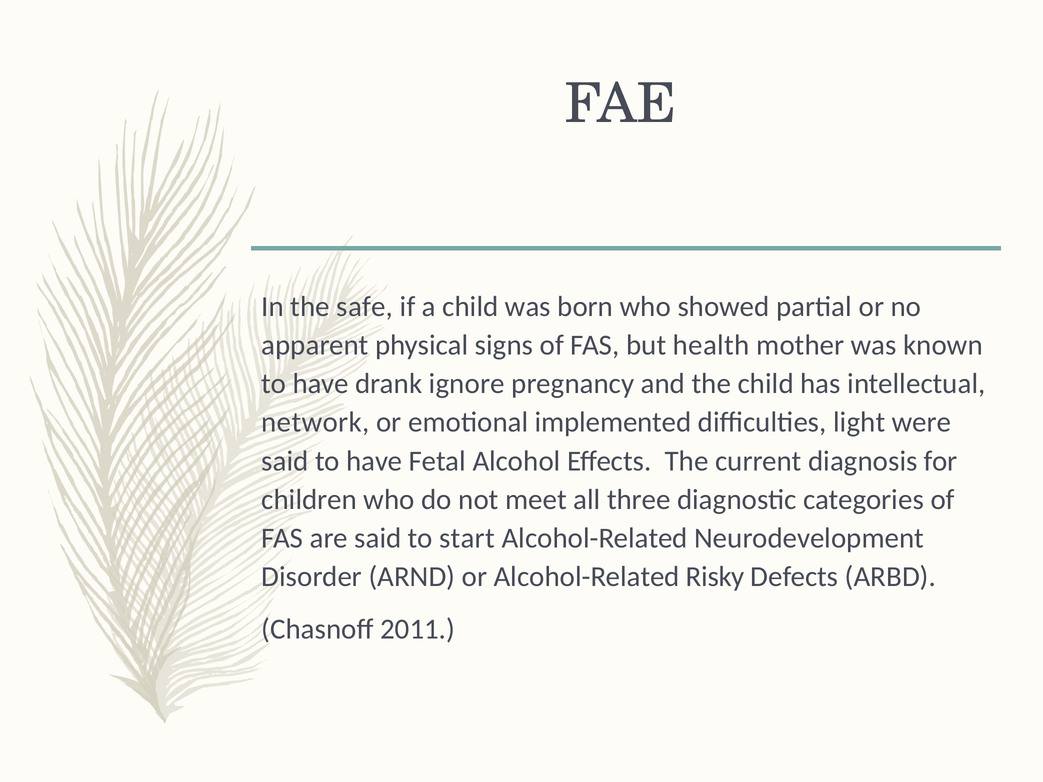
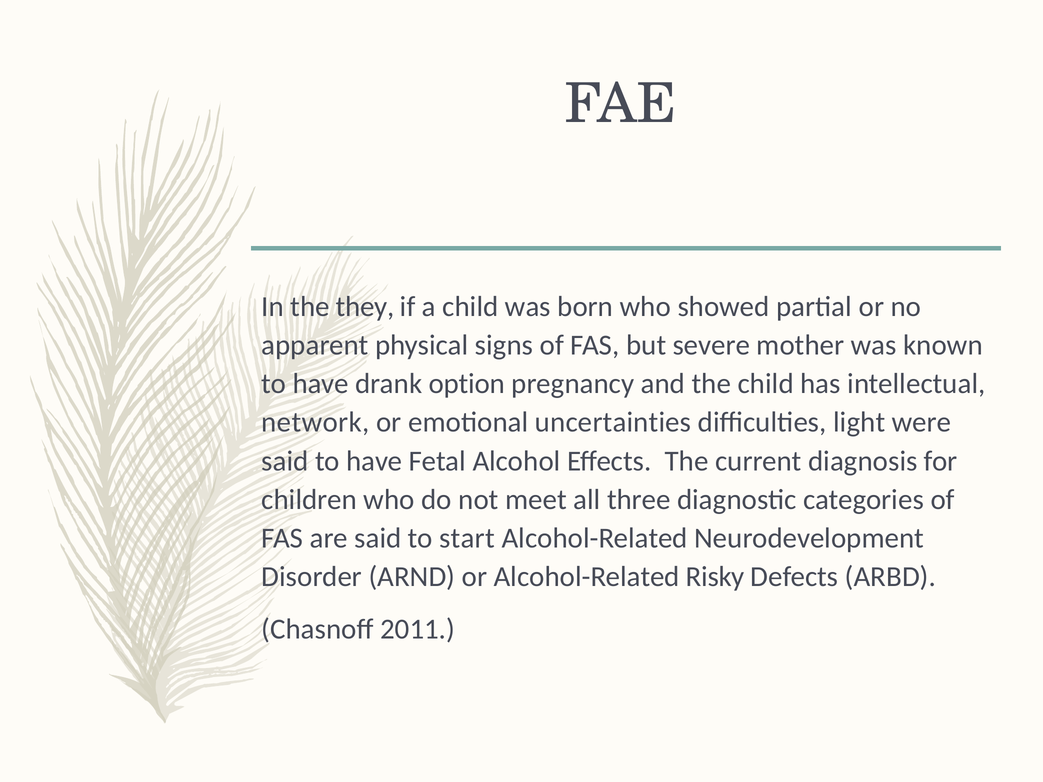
safe: safe -> they (365, 307)
health: health -> severe (711, 345)
ignore: ignore -> option (467, 384)
implemented: implemented -> uncertainties (613, 423)
